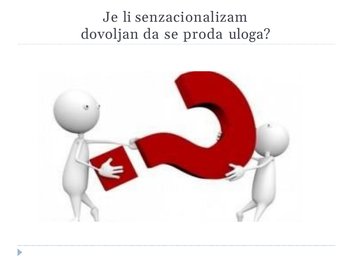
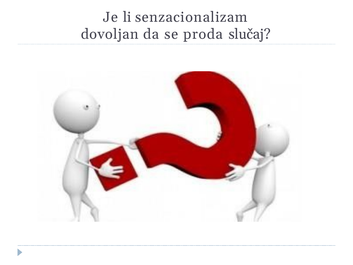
uloga: uloga -> slučaj (250, 34)
